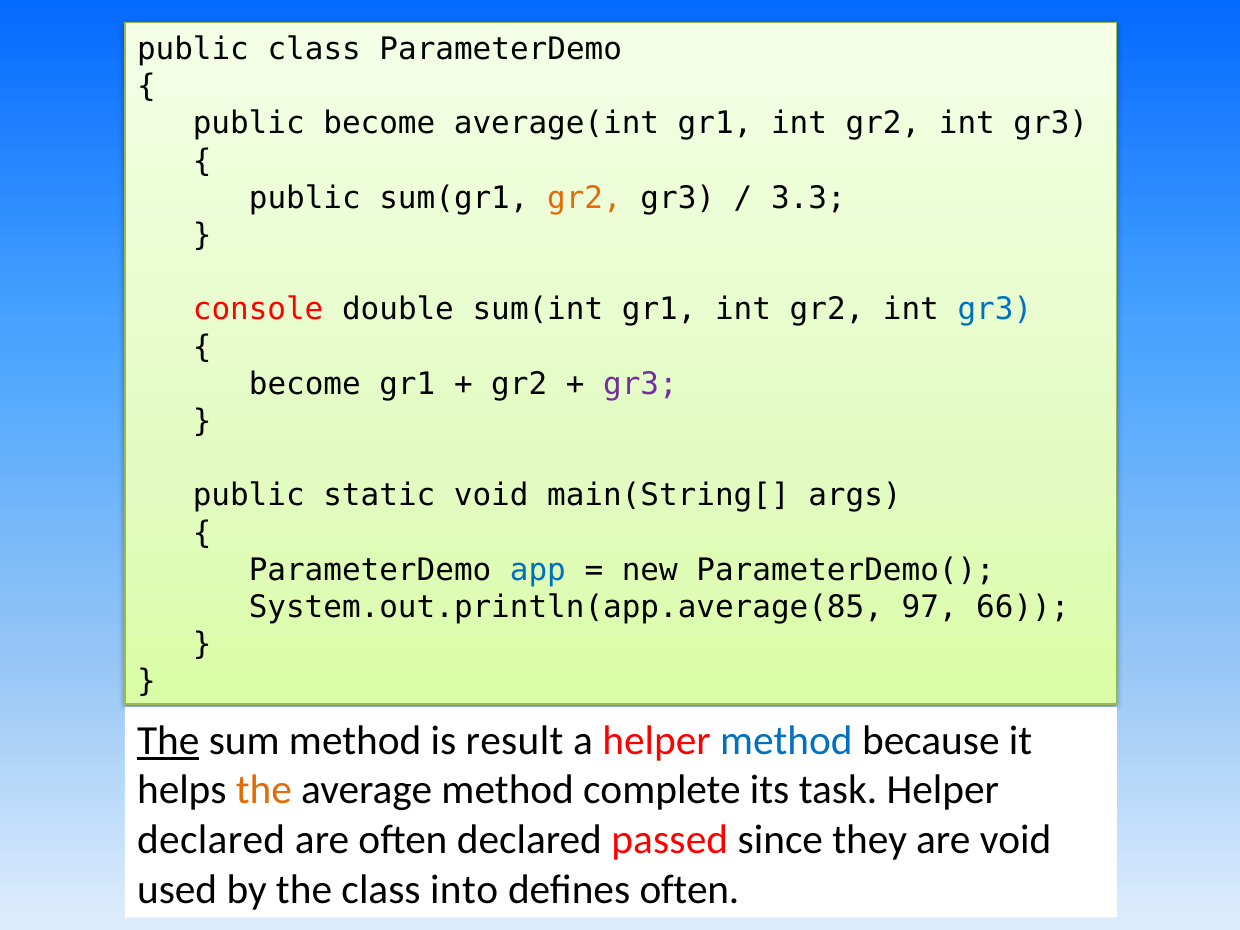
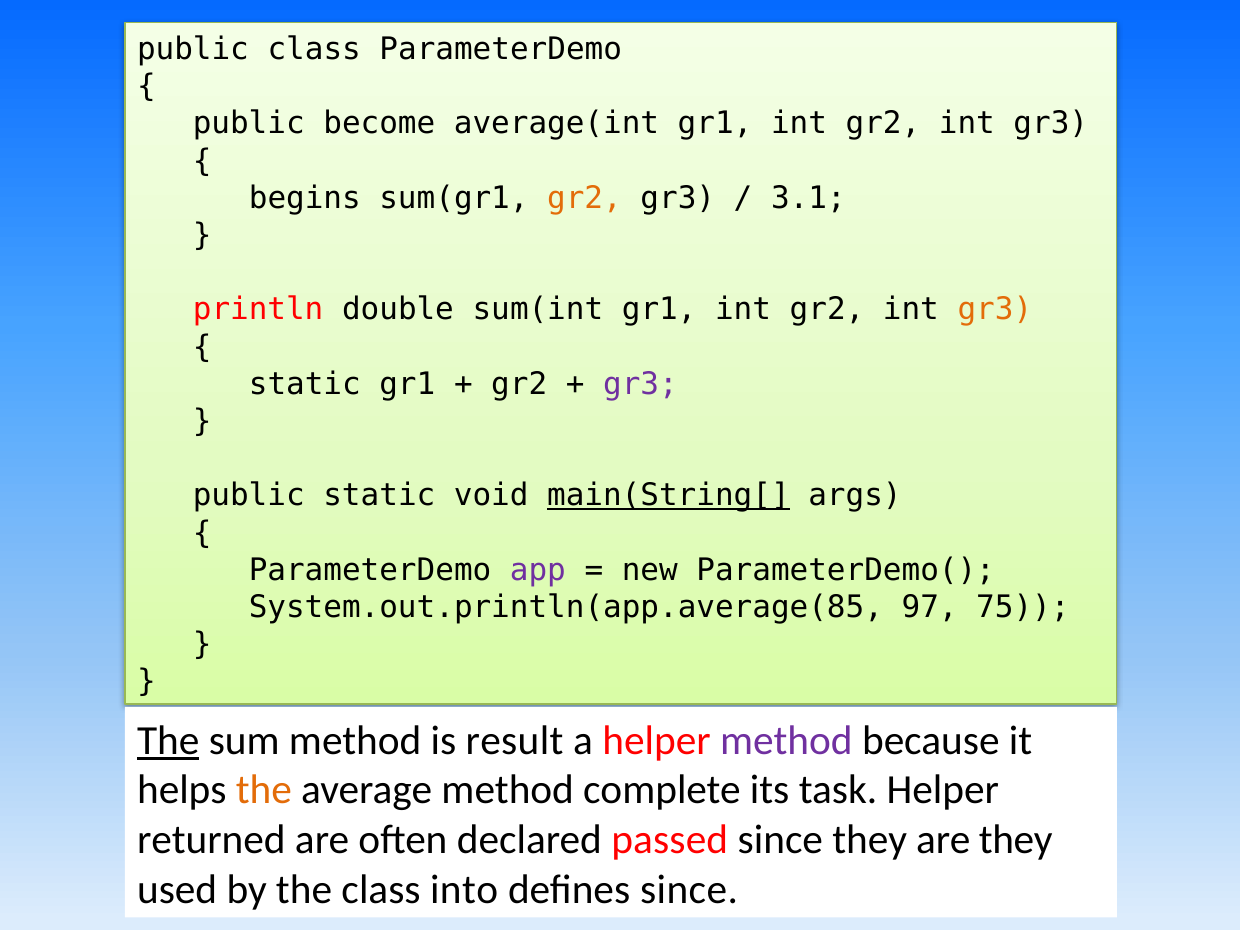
public: public -> begins (305, 198)
3.3: 3.3 -> 3.1 (808, 198)
console: console -> println (258, 310)
gr3 colour: blue -> orange (995, 310)
become: become -> static (305, 384)
main(String[ underline: none -> present (668, 496)
app colour: blue -> purple (538, 570)
66: 66 -> 75 (1023, 607)
method colour: blue -> purple (786, 741)
declared: declared -> returned (211, 840)
are void: void -> they (1016, 840)
defines often: often -> since (689, 889)
